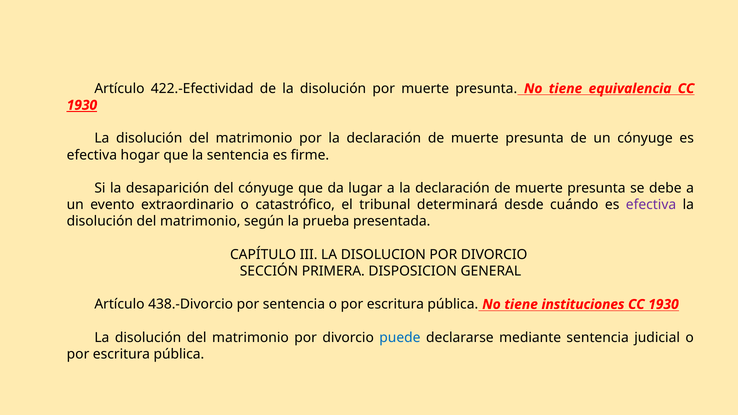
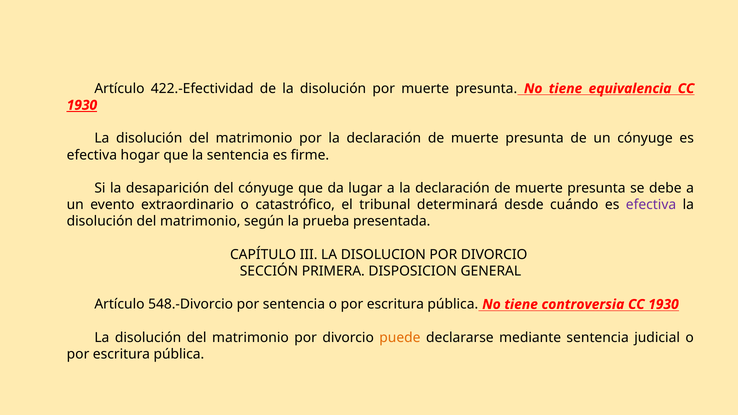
438.-Divorcio: 438.-Divorcio -> 548.-Divorcio (191, 304)
instituciones: instituciones -> controversia (583, 304)
puede colour: blue -> orange (400, 338)
